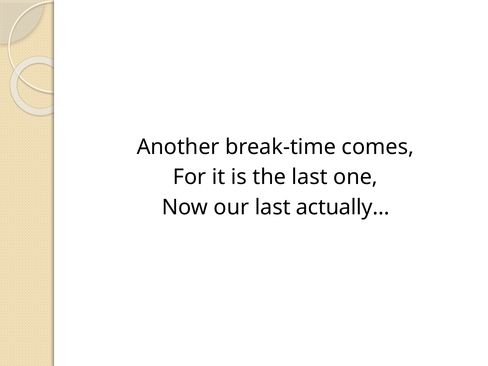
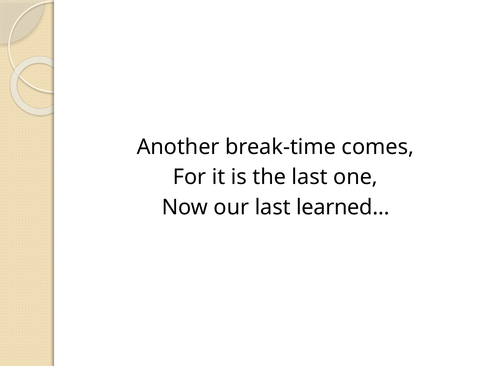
actually…: actually… -> learned… (343, 207)
